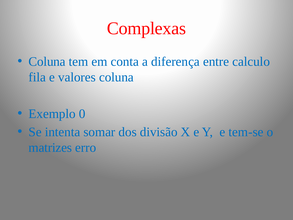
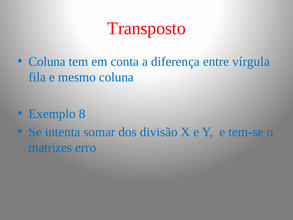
Complexas: Complexas -> Transposto (146, 28)
calculo: calculo -> vírgula (251, 61)
valores: valores -> mesmo (77, 77)
0: 0 -> 8 (82, 114)
